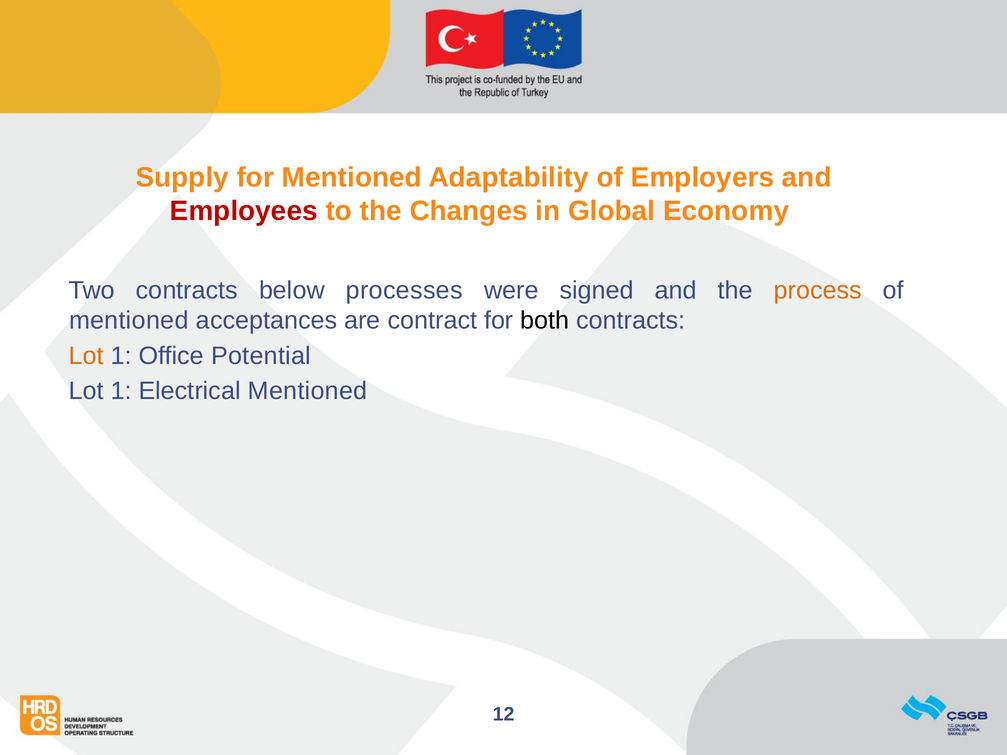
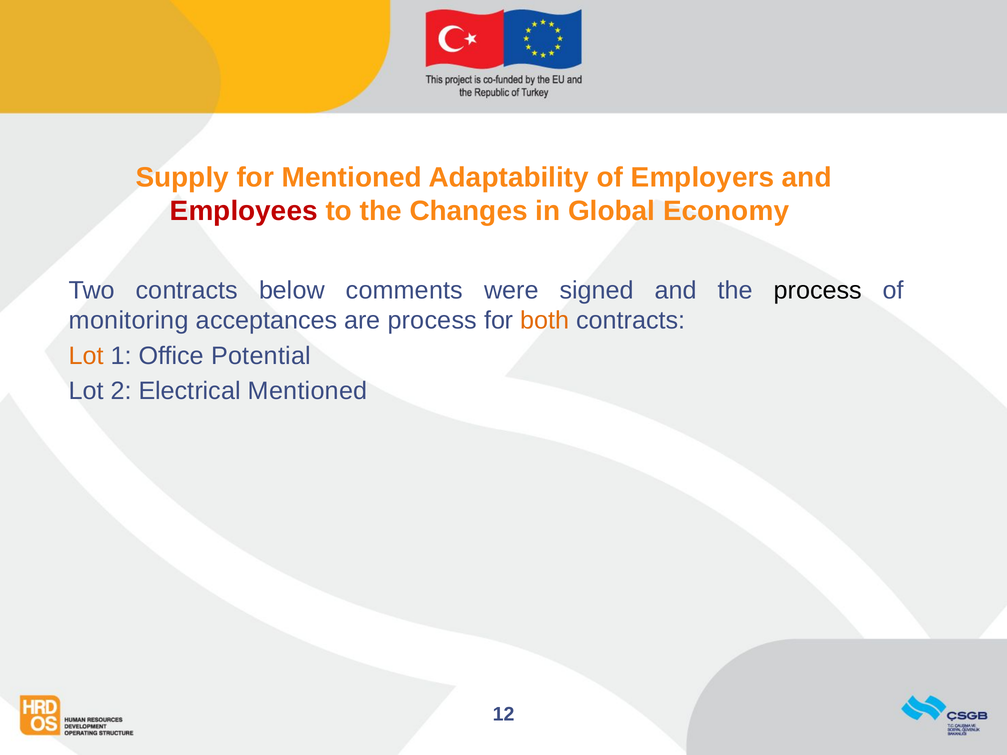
processes: processes -> comments (404, 290)
process colour: orange -> black (818, 290)
mentioned: mentioned -> monitoring (129, 321)
are contract: contract -> process (432, 321)
both colour: black -> orange (545, 321)
1: 1 -> 2 (121, 391)
